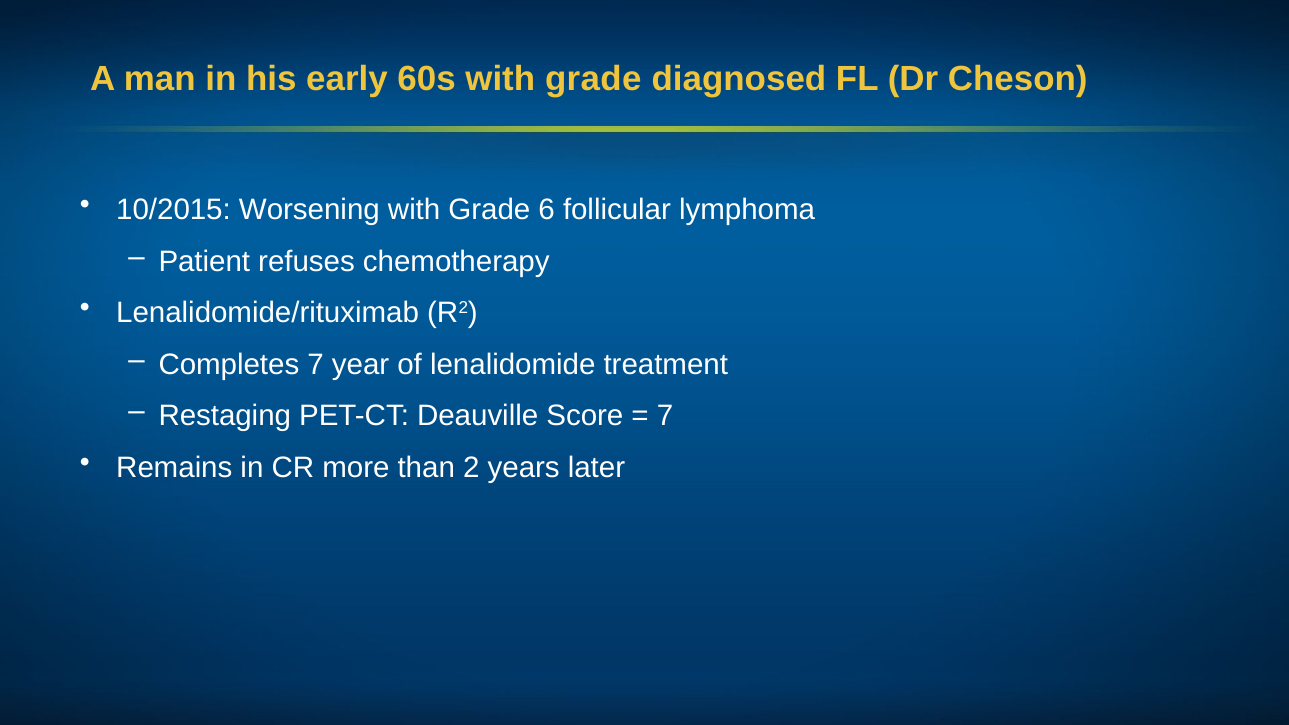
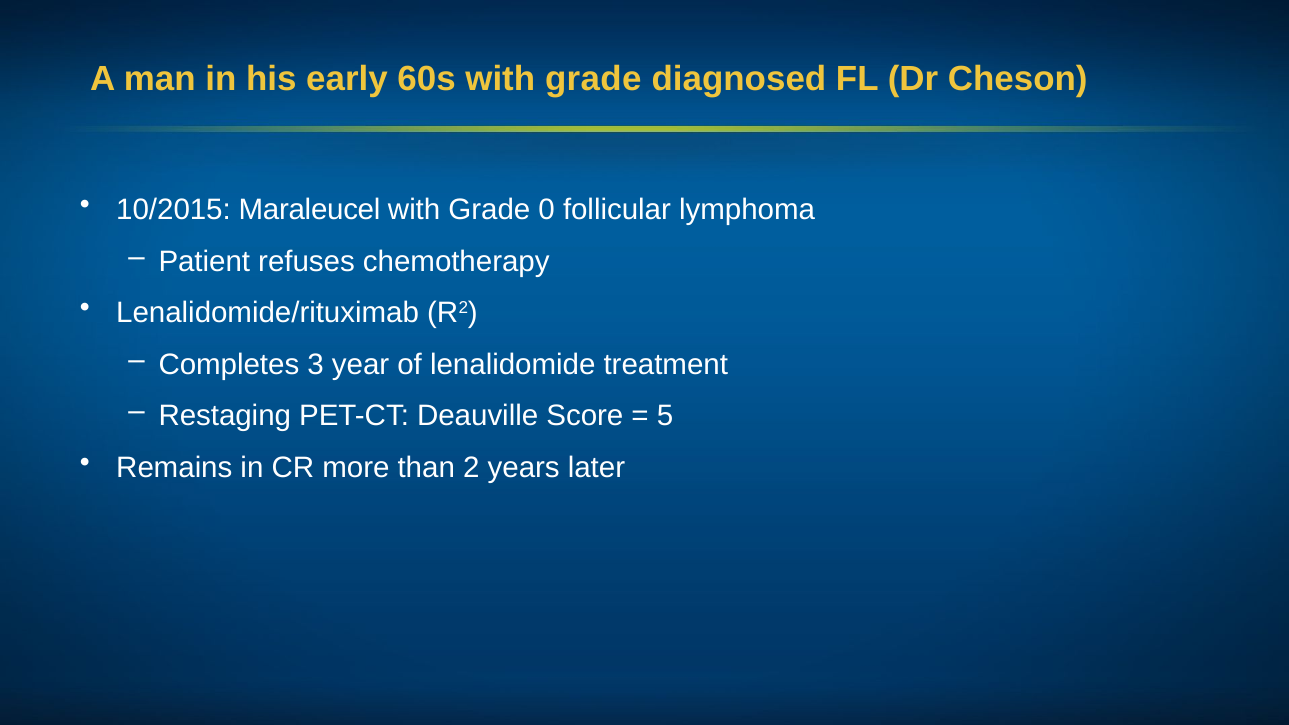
Worsening: Worsening -> Maraleucel (310, 210)
6: 6 -> 0 (547, 210)
Completes 7: 7 -> 3 (316, 364)
7: 7 -> 5 (665, 416)
